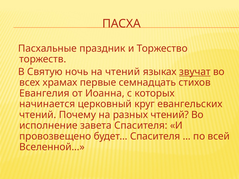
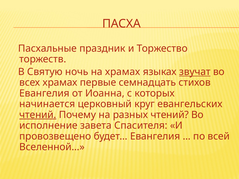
на чтений: чтений -> храмах (123, 72)
чтений underline: none -> present (38, 115)
будет… Спасителя: Спасителя -> Евангелия (155, 136)
